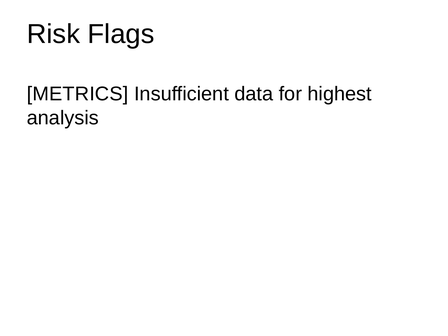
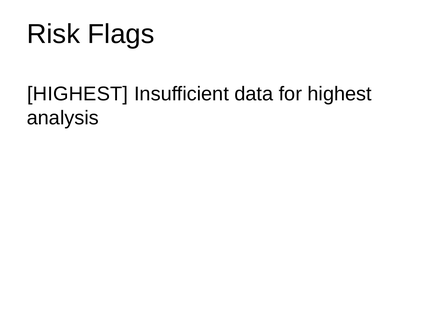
METRICS: METRICS -> HIGHEST (78, 94)
